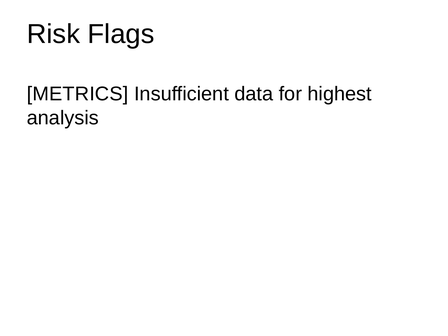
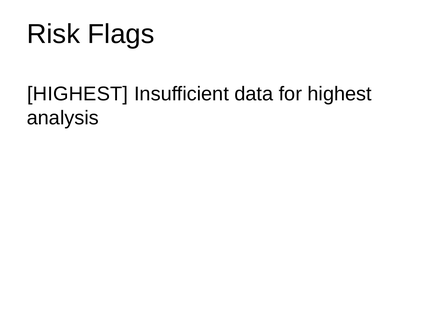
METRICS: METRICS -> HIGHEST (78, 94)
